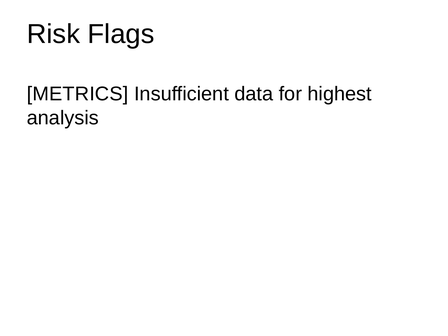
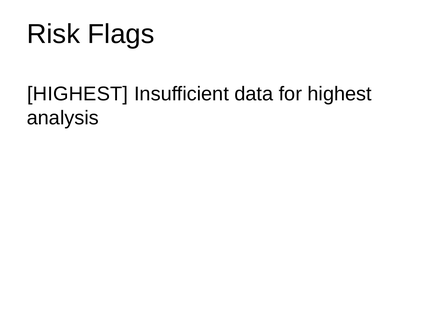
METRICS: METRICS -> HIGHEST (78, 94)
